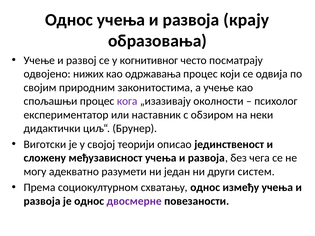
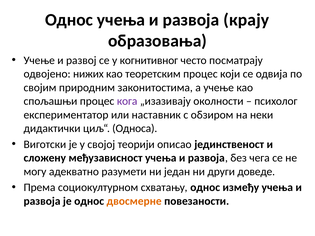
одржавања: одржавања -> теоретским (153, 74)
Брунер: Брунер -> Односа (135, 129)
систем: систем -> доведе (256, 172)
двосмерне colour: purple -> orange (134, 201)
